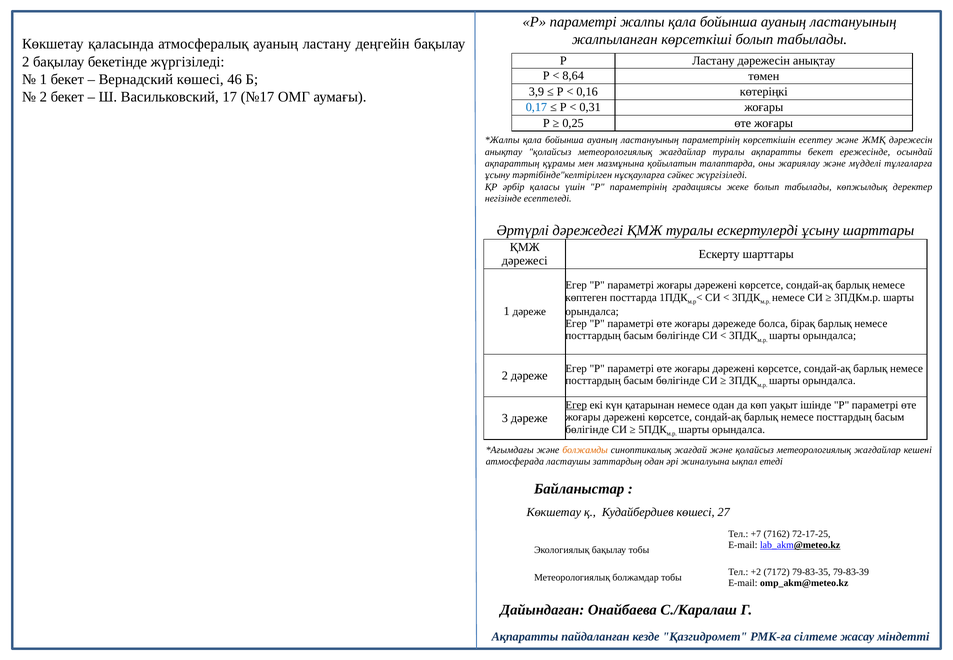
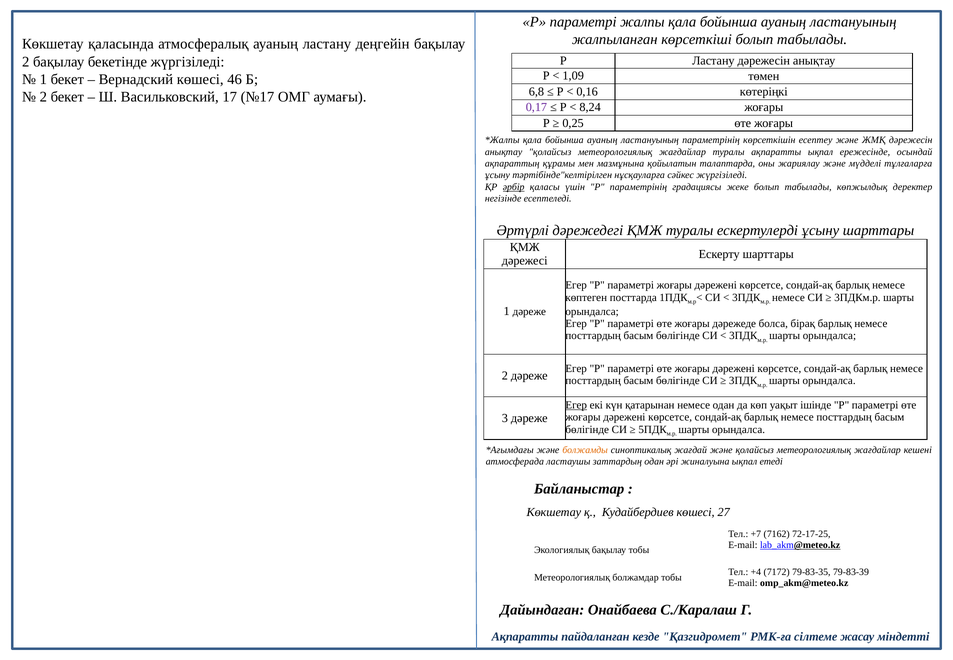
8,64: 8,64 -> 1,09 (573, 76)
3,9: 3,9 -> 6,8 (536, 92)
0,17 colour: blue -> purple (536, 107)
0,31: 0,31 -> 8,24 (590, 107)
ақпаратты бекет: бекет -> ықпал (821, 152)
әрбір underline: none -> present (514, 187)
+2: +2 -> +4 (756, 572)
